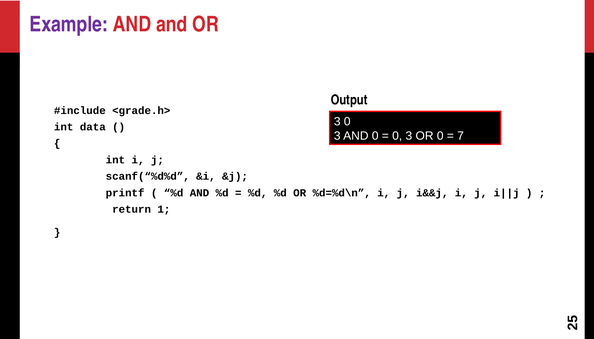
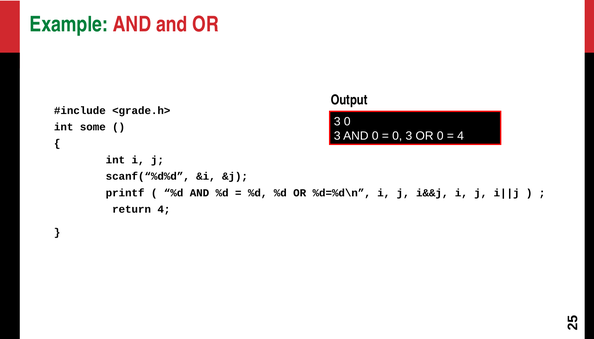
Example colour: purple -> green (69, 24)
data: data -> some (93, 127)
7: 7 -> 4 (461, 136)
return 1: 1 -> 4 (164, 210)
